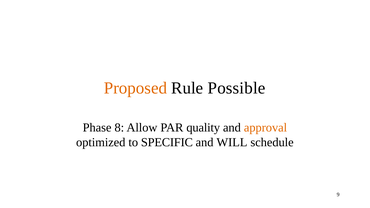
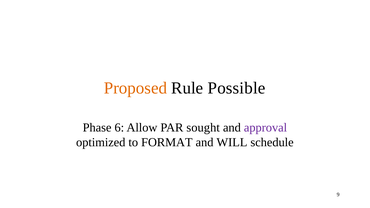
8: 8 -> 6 (119, 128)
quality: quality -> sought (203, 128)
approval colour: orange -> purple (265, 128)
SPECIFIC: SPECIFIC -> FORMAT (167, 142)
